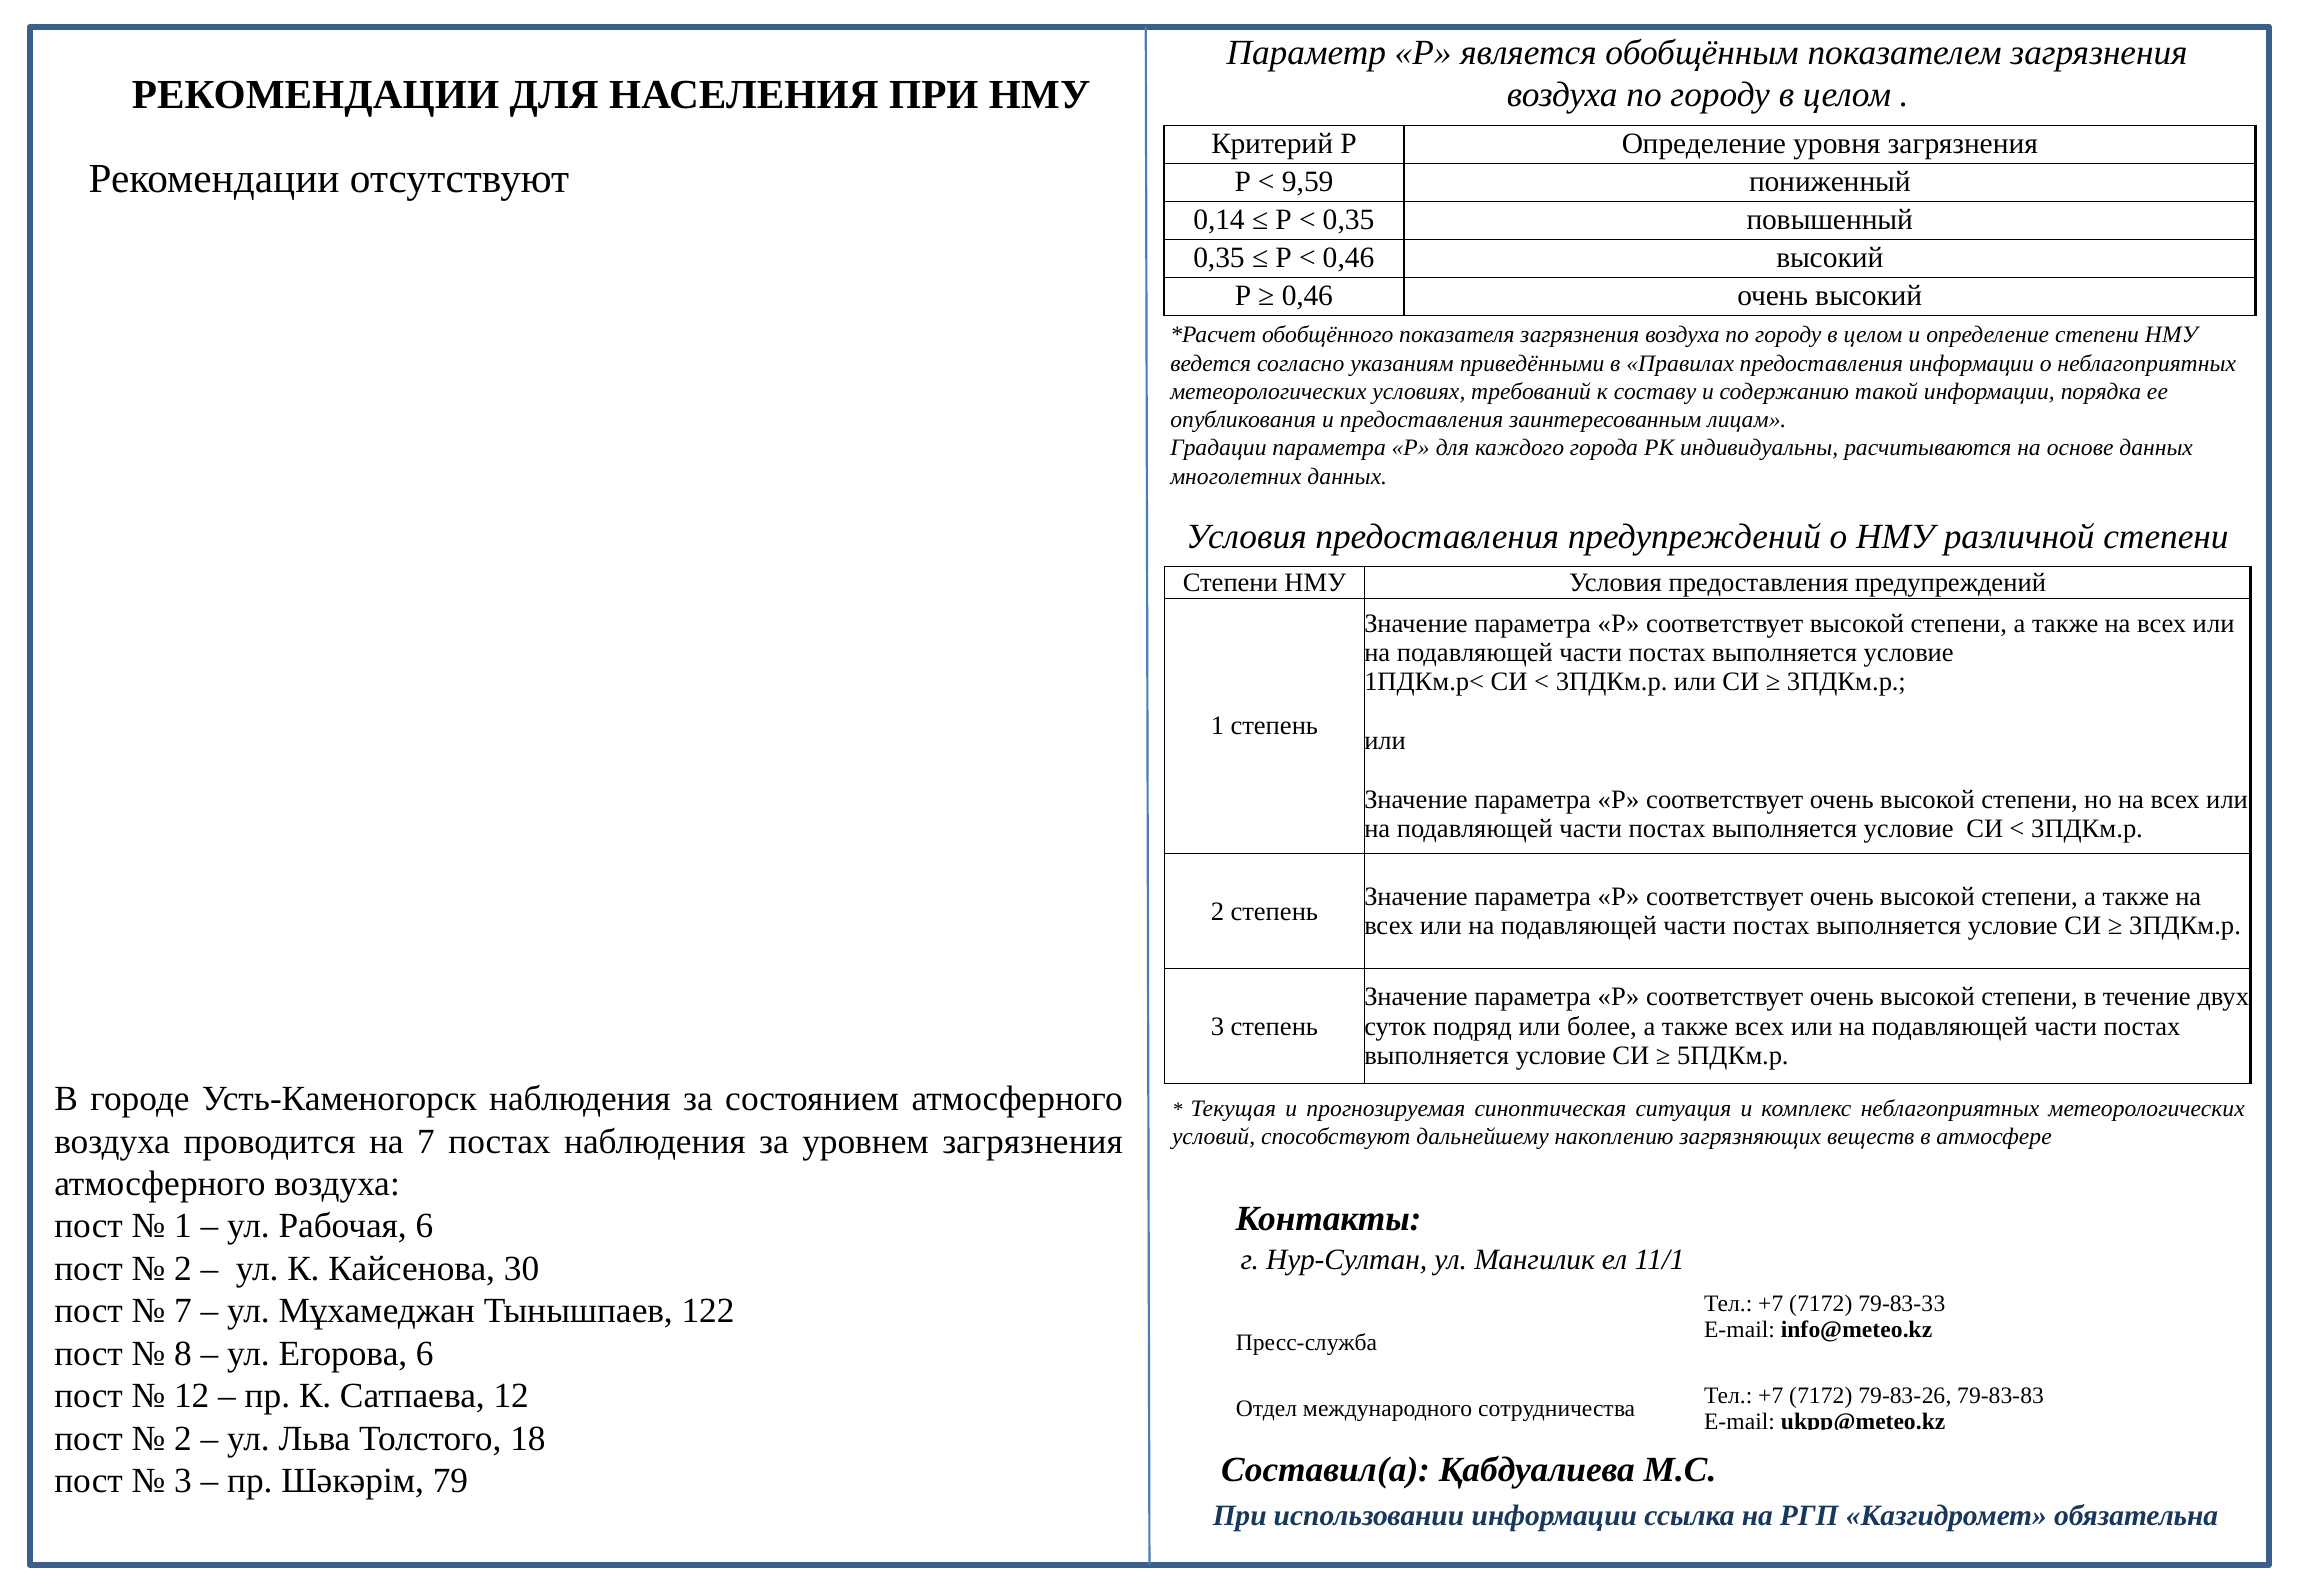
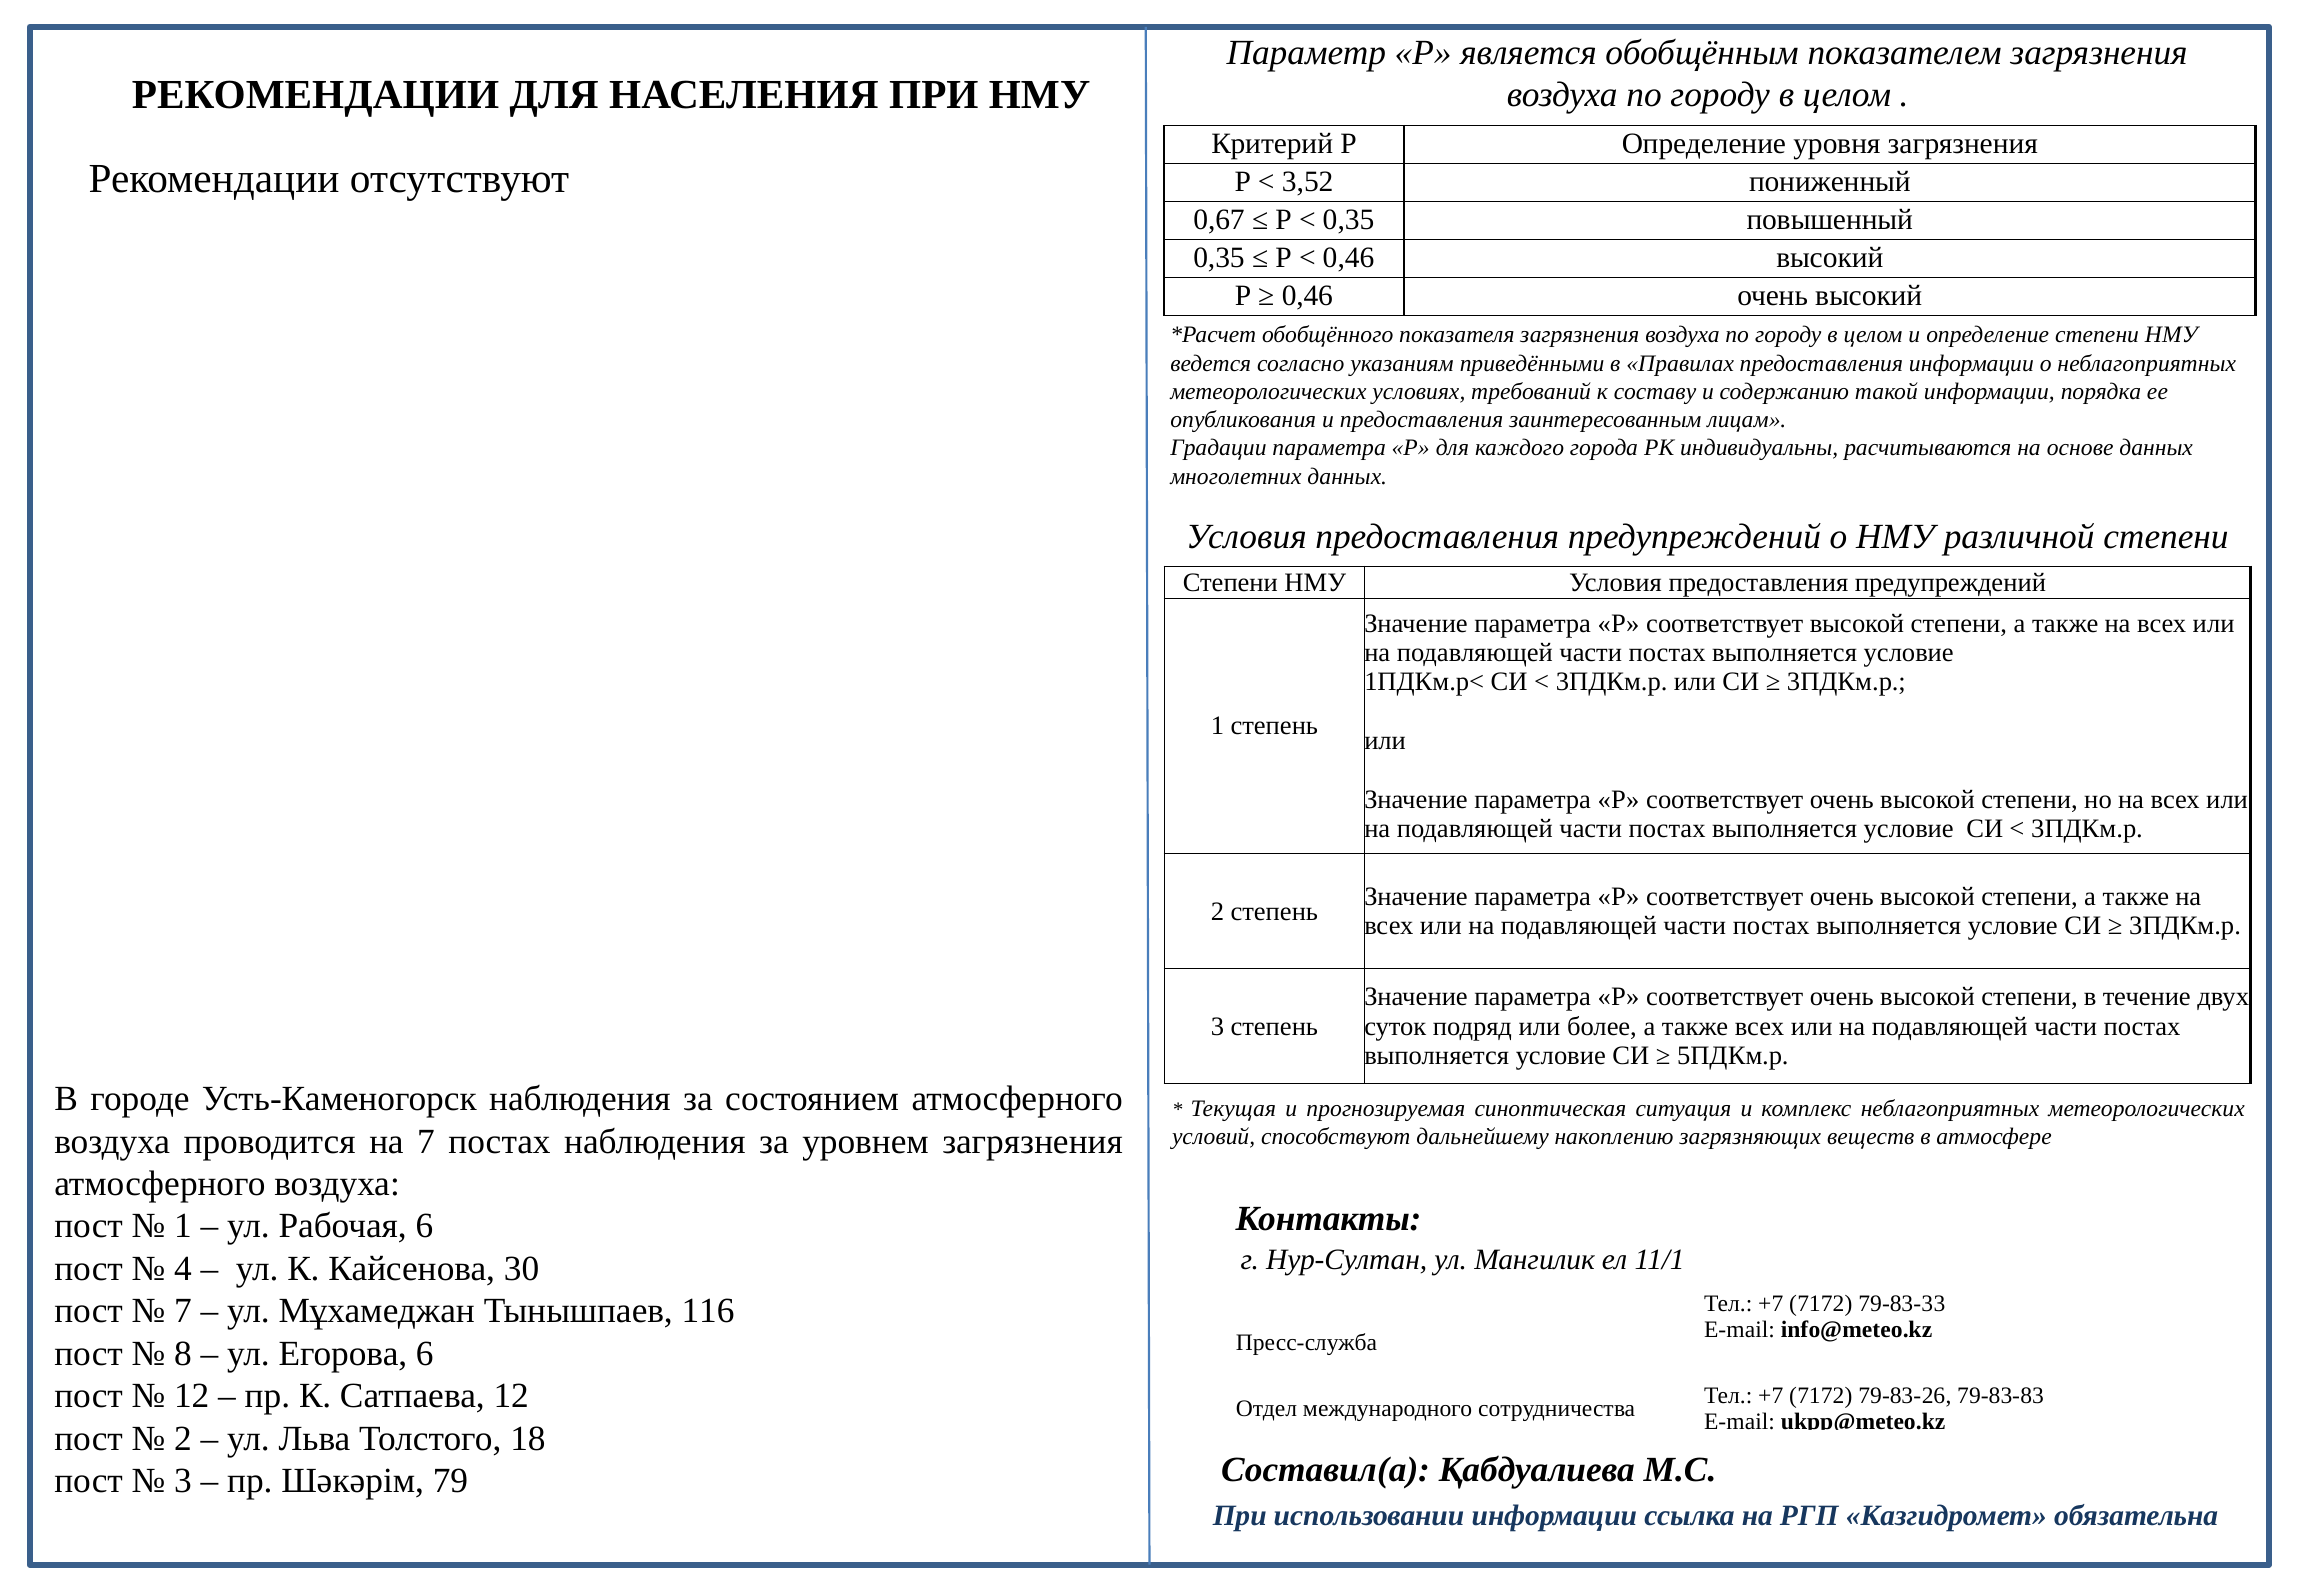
9,59: 9,59 -> 3,52 (1308, 182)
0,14: 0,14 -> 0,67 (1219, 220)
2: 2 -> 4 (183, 1268)
122: 122 -> 116 (708, 1311)
